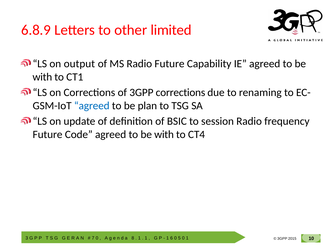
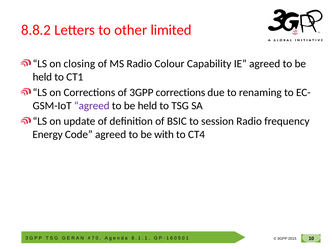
6.8.9: 6.8.9 -> 8.8.2 (36, 30)
output: output -> closing (79, 64)
Radio Future: Future -> Colour (170, 64)
with: with -> held (42, 77)
agreed colour: blue -> purple (92, 106)
plan: plan -> held (147, 106)
Future: Future -> Energy (48, 134)
